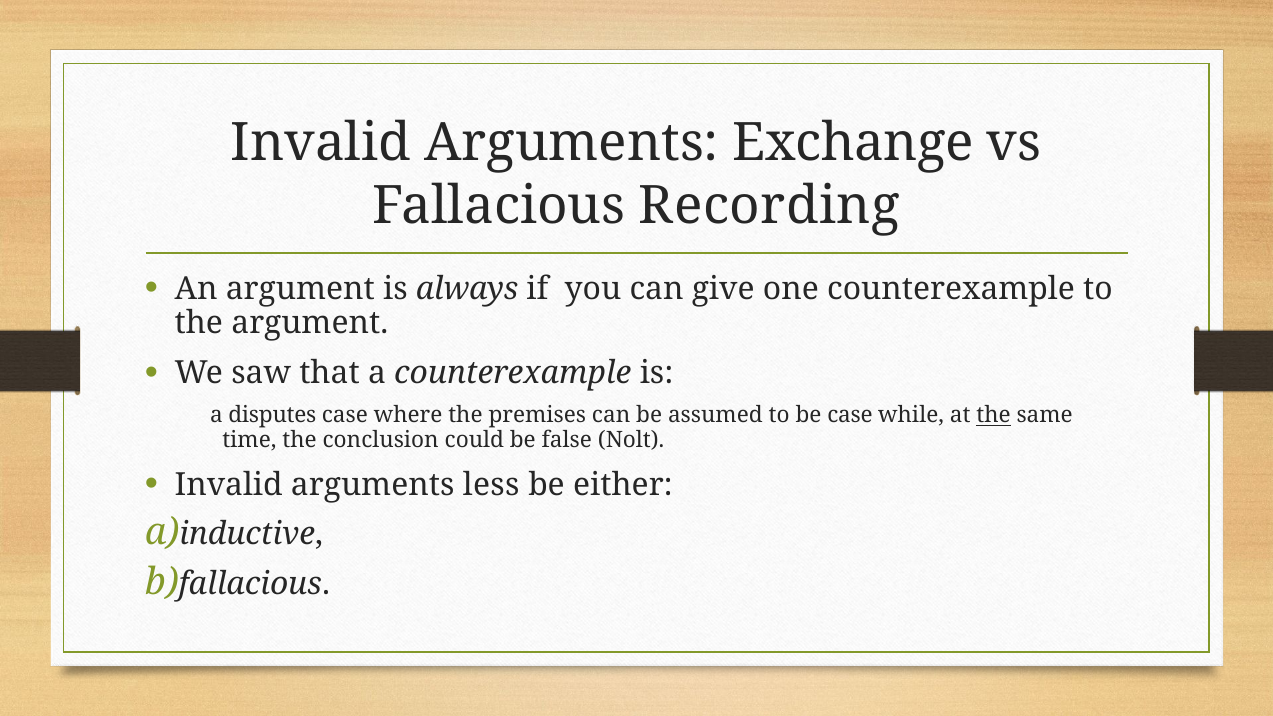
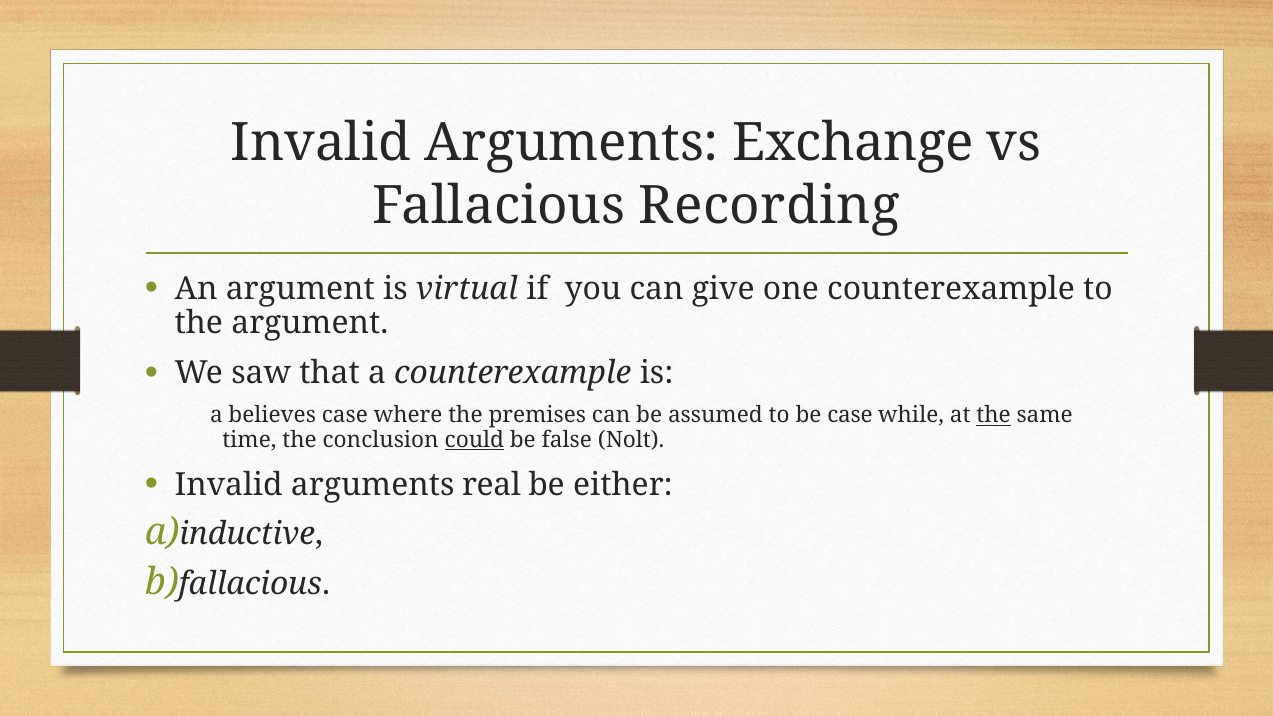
always: always -> virtual (467, 289)
disputes: disputes -> believes (272, 416)
could underline: none -> present (474, 440)
less: less -> real (492, 485)
